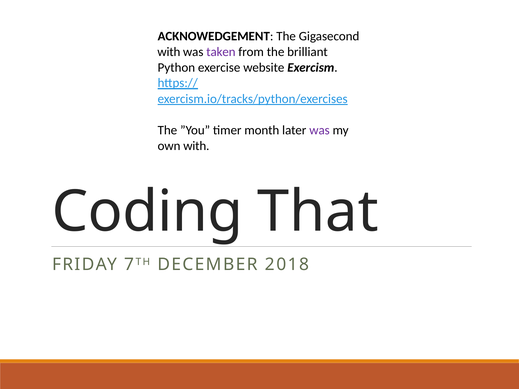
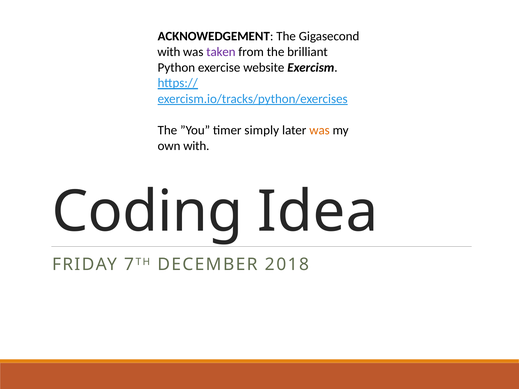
month: month -> simply (262, 130)
was colour: purple -> orange (320, 130)
That: That -> Idea (318, 212)
